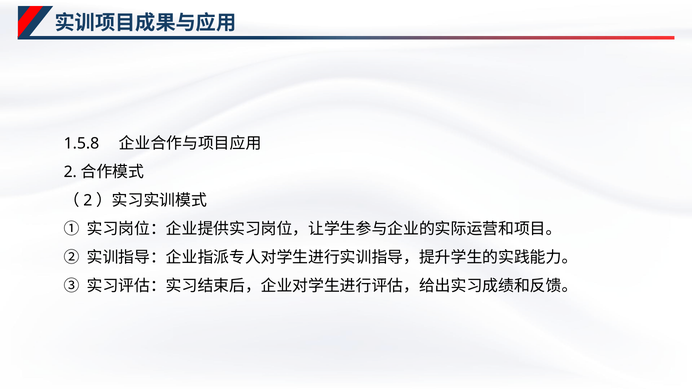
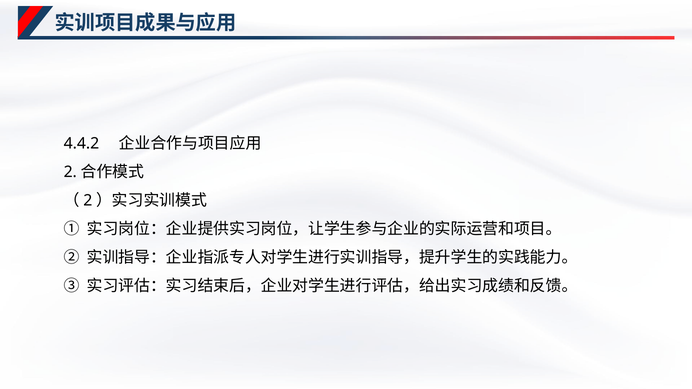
1.5.8: 1.5.8 -> 4.4.2 (81, 144)
